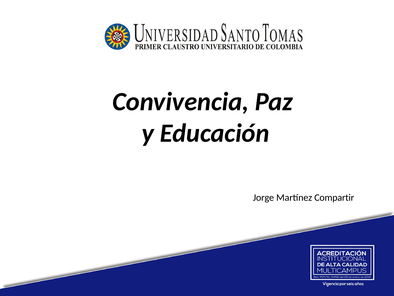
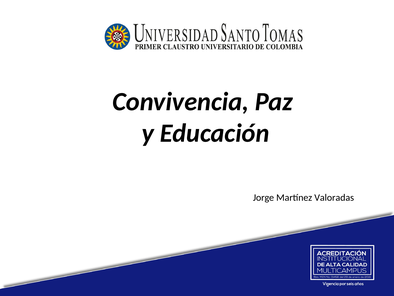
Compartir: Compartir -> Valoradas (334, 197)
